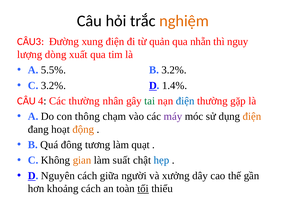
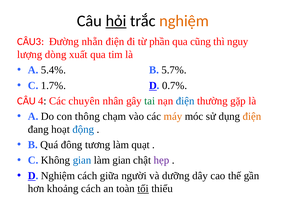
hỏi underline: none -> present (116, 21)
xung: xung -> nhẵn (92, 42)
quản: quản -> phần (160, 42)
nhẵn: nhẵn -> cũng (201, 42)
5.5%: 5.5% -> 5.4% (53, 70)
B 3.2%: 3.2% -> 5.7% (174, 70)
C 3.2%: 3.2% -> 1.7% (53, 85)
1.4%: 1.4% -> 0.7% (175, 85)
Các thường: thường -> chuyên (84, 101)
máy colour: purple -> orange (173, 116)
động colour: orange -> blue (83, 129)
gian colour: orange -> blue (82, 160)
làm suất: suất -> gian (122, 160)
hẹp colour: blue -> purple (161, 160)
D Nguyên: Nguyên -> Nghiệm (58, 175)
xưởng: xưởng -> dưỡng (176, 175)
